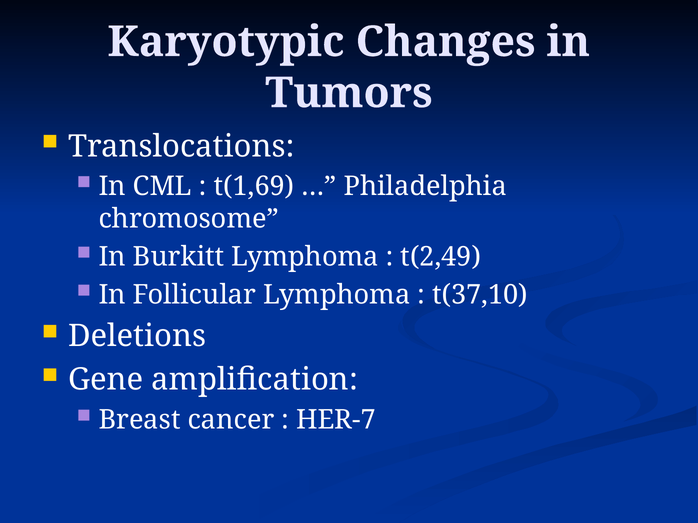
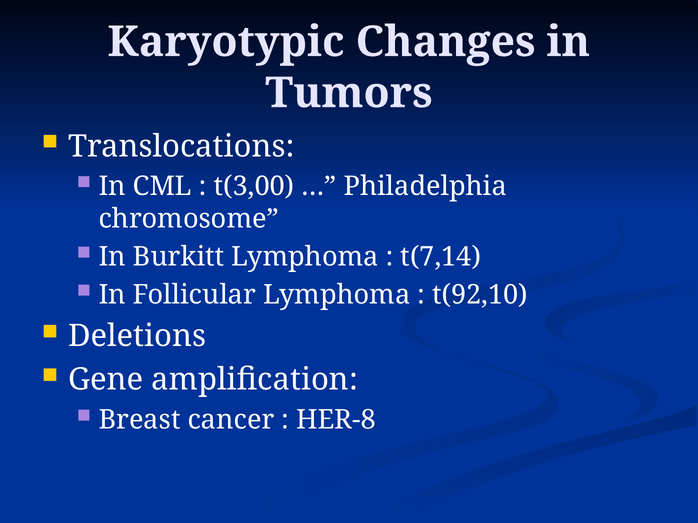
t(1,69: t(1,69 -> t(3,00 (254, 187)
t(2,49: t(2,49 -> t(7,14 (441, 257)
t(37,10: t(37,10 -> t(92,10 (480, 295)
HER-7: HER-7 -> HER-8 (336, 420)
